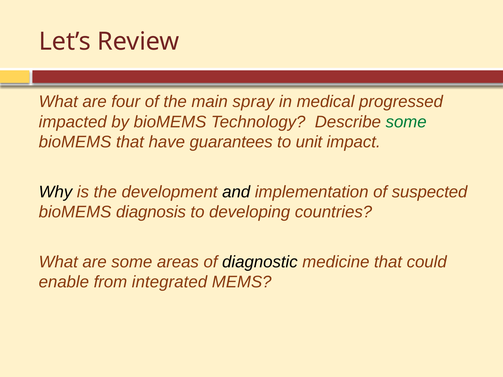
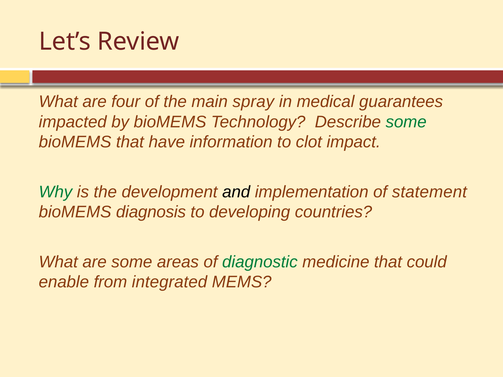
progressed: progressed -> guarantees (401, 102)
guarantees: guarantees -> information (231, 142)
unit: unit -> clot (309, 142)
Why colour: black -> green (55, 192)
suspected: suspected -> statement (429, 192)
diagnostic colour: black -> green (260, 262)
